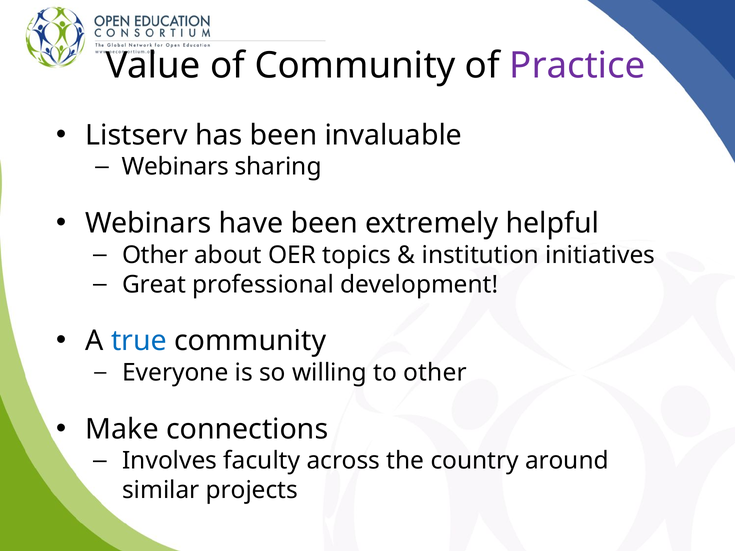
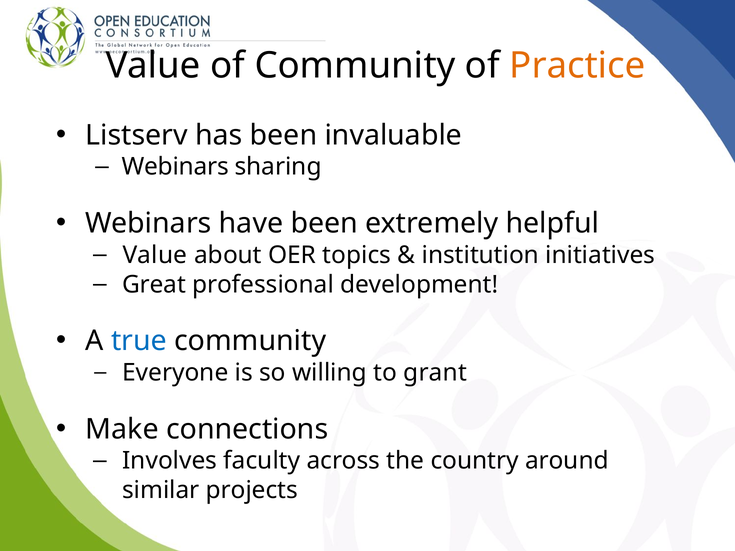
Practice colour: purple -> orange (577, 65)
Other: Other -> Value (155, 255)
to other: other -> grant (435, 373)
